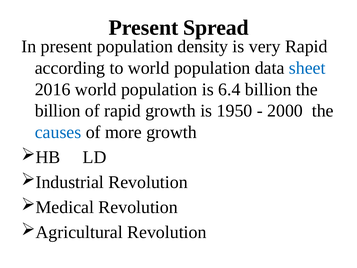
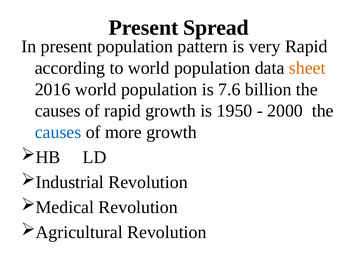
density: density -> pattern (203, 46)
sheet colour: blue -> orange (307, 68)
6.4: 6.4 -> 7.6 (229, 89)
billion: billion -> causes (58, 111)
